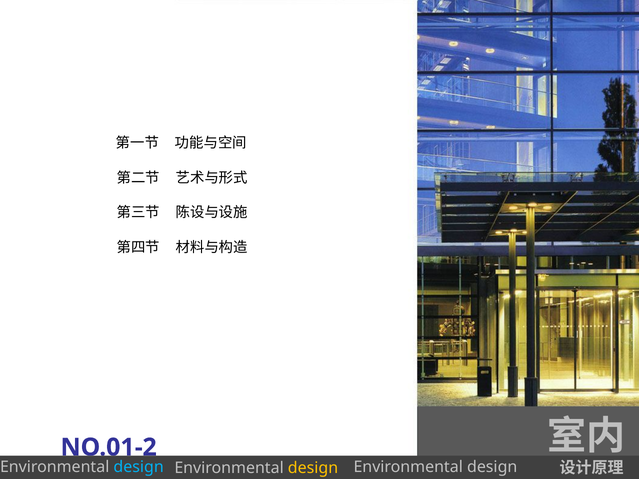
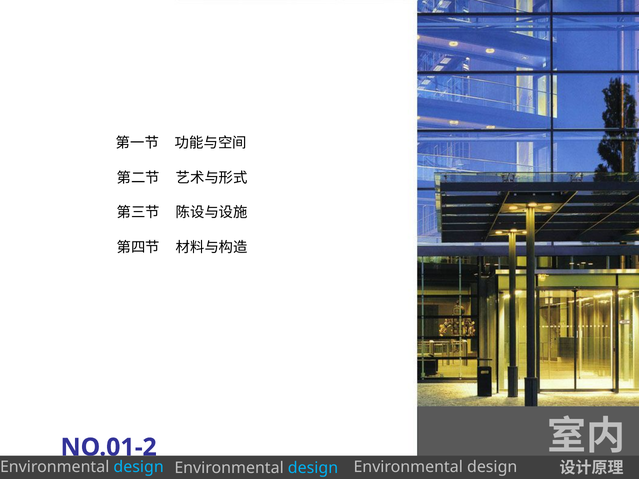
design colour: yellow -> light blue (313, 468)
